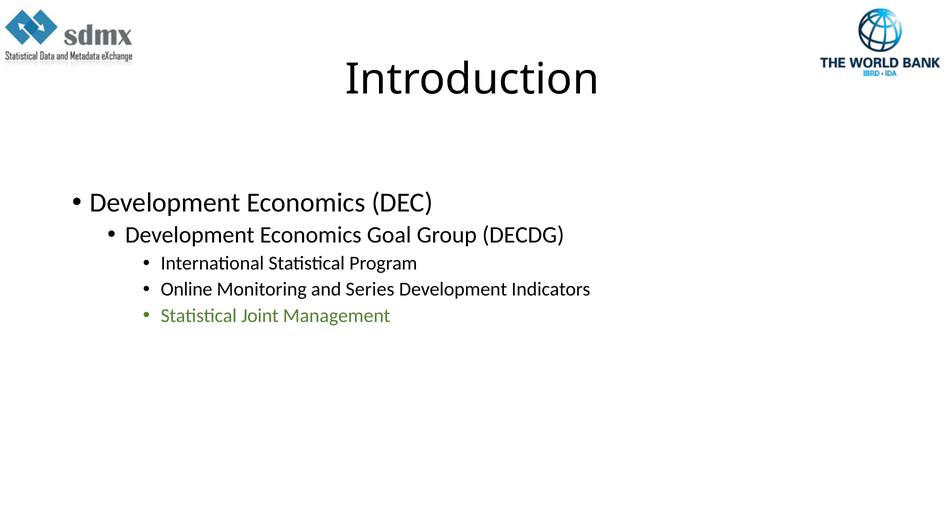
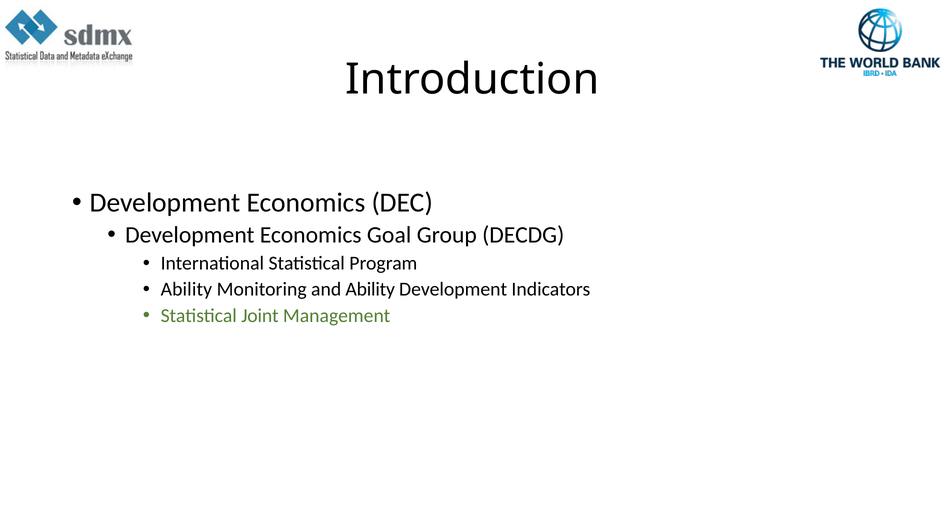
Online: Online -> Ability (186, 290)
and Series: Series -> Ability (370, 290)
